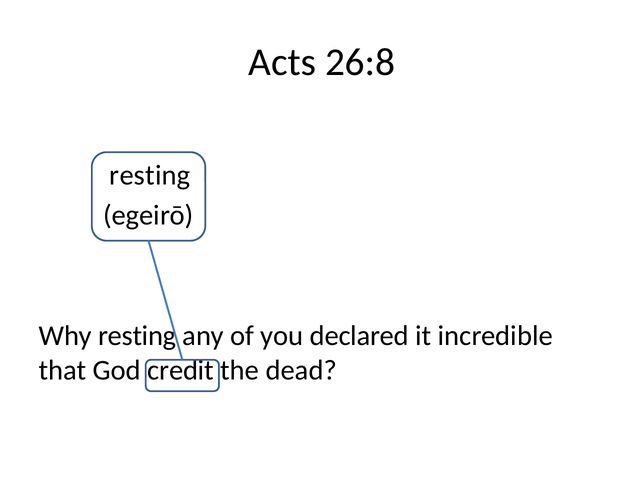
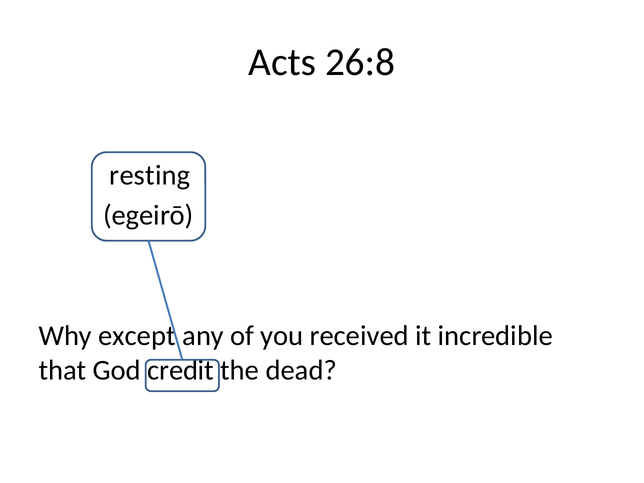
Why resting: resting -> except (137, 336)
declared: declared -> received (359, 336)
